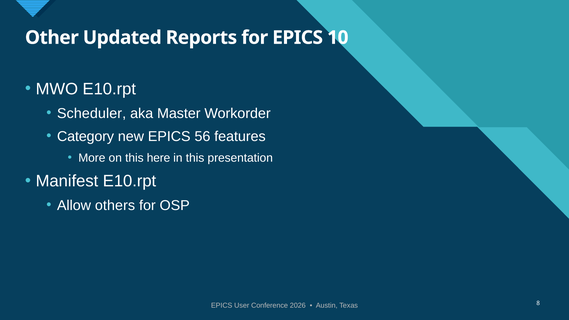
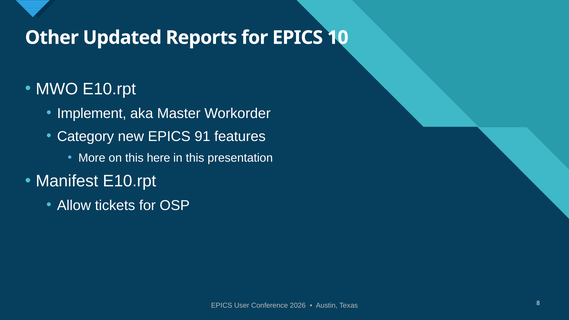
Scheduler: Scheduler -> Implement (92, 113)
56: 56 -> 91 (202, 136)
others: others -> tickets (115, 205)
